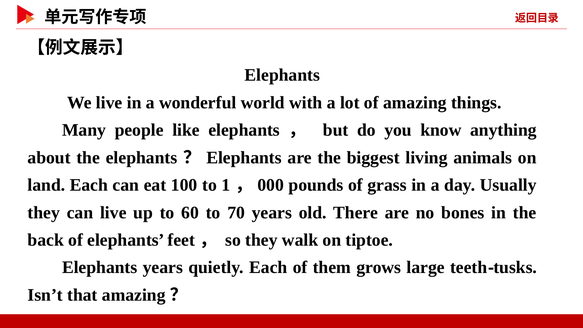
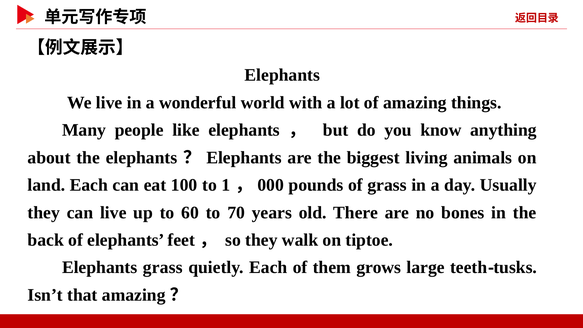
Elephants years: years -> grass (163, 267)
